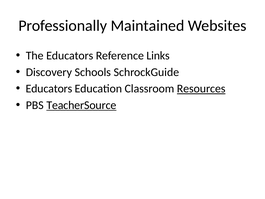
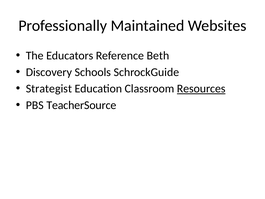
Links: Links -> Beth (158, 56)
Educators: Educators -> Strategist (49, 89)
TeacherSource underline: present -> none (81, 105)
